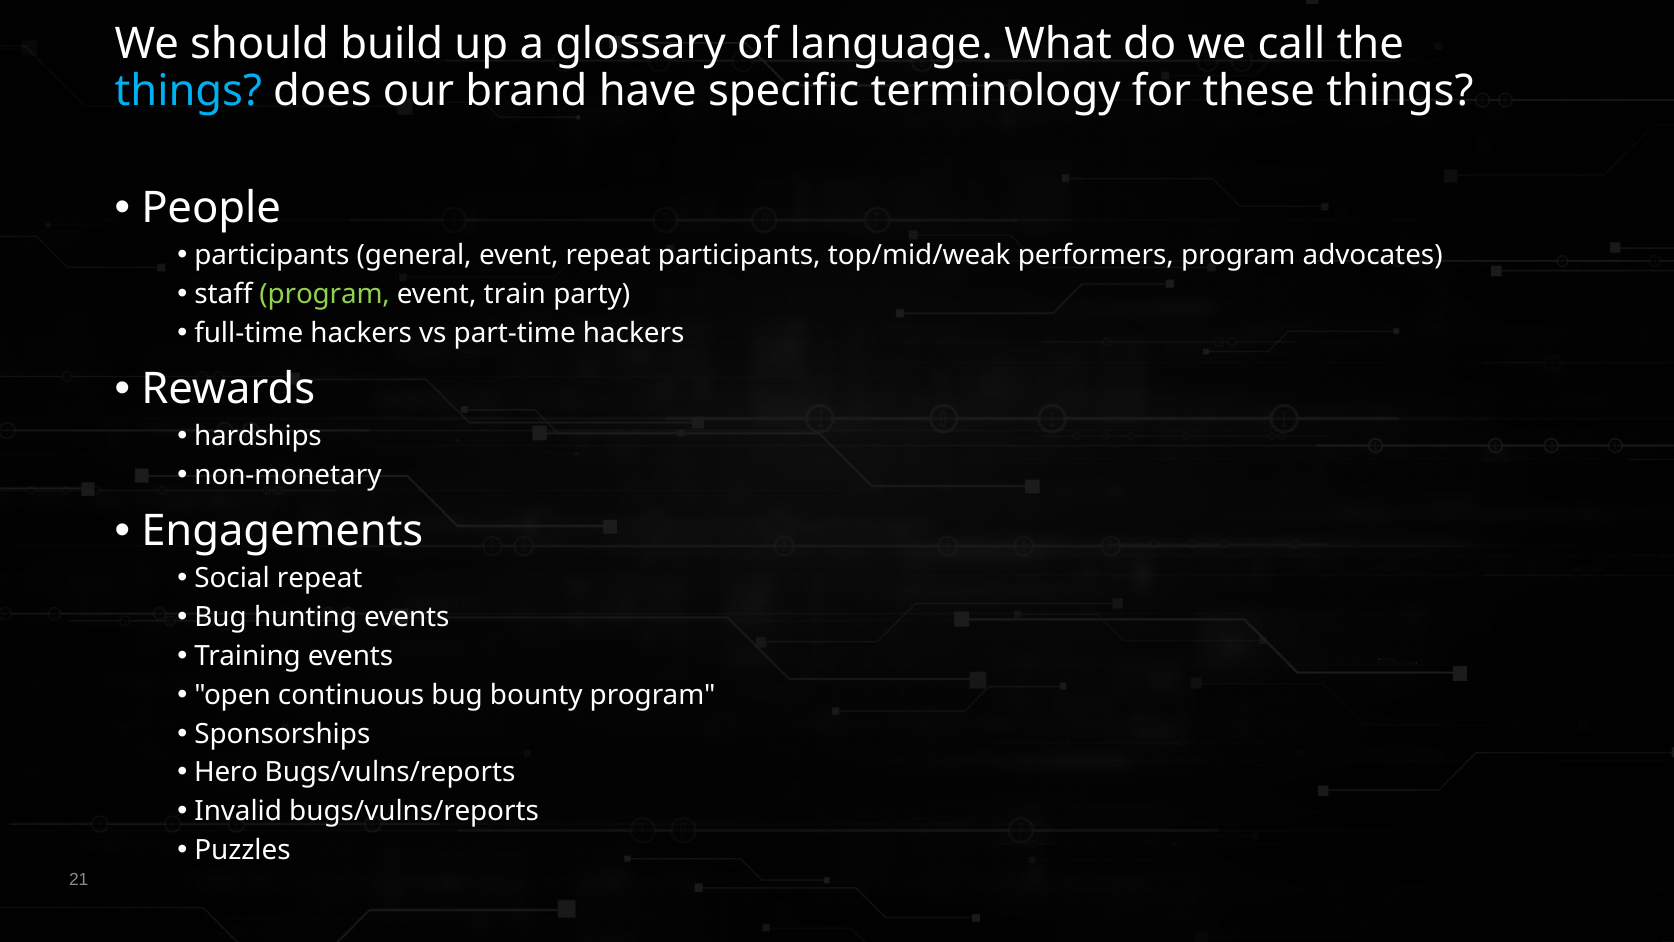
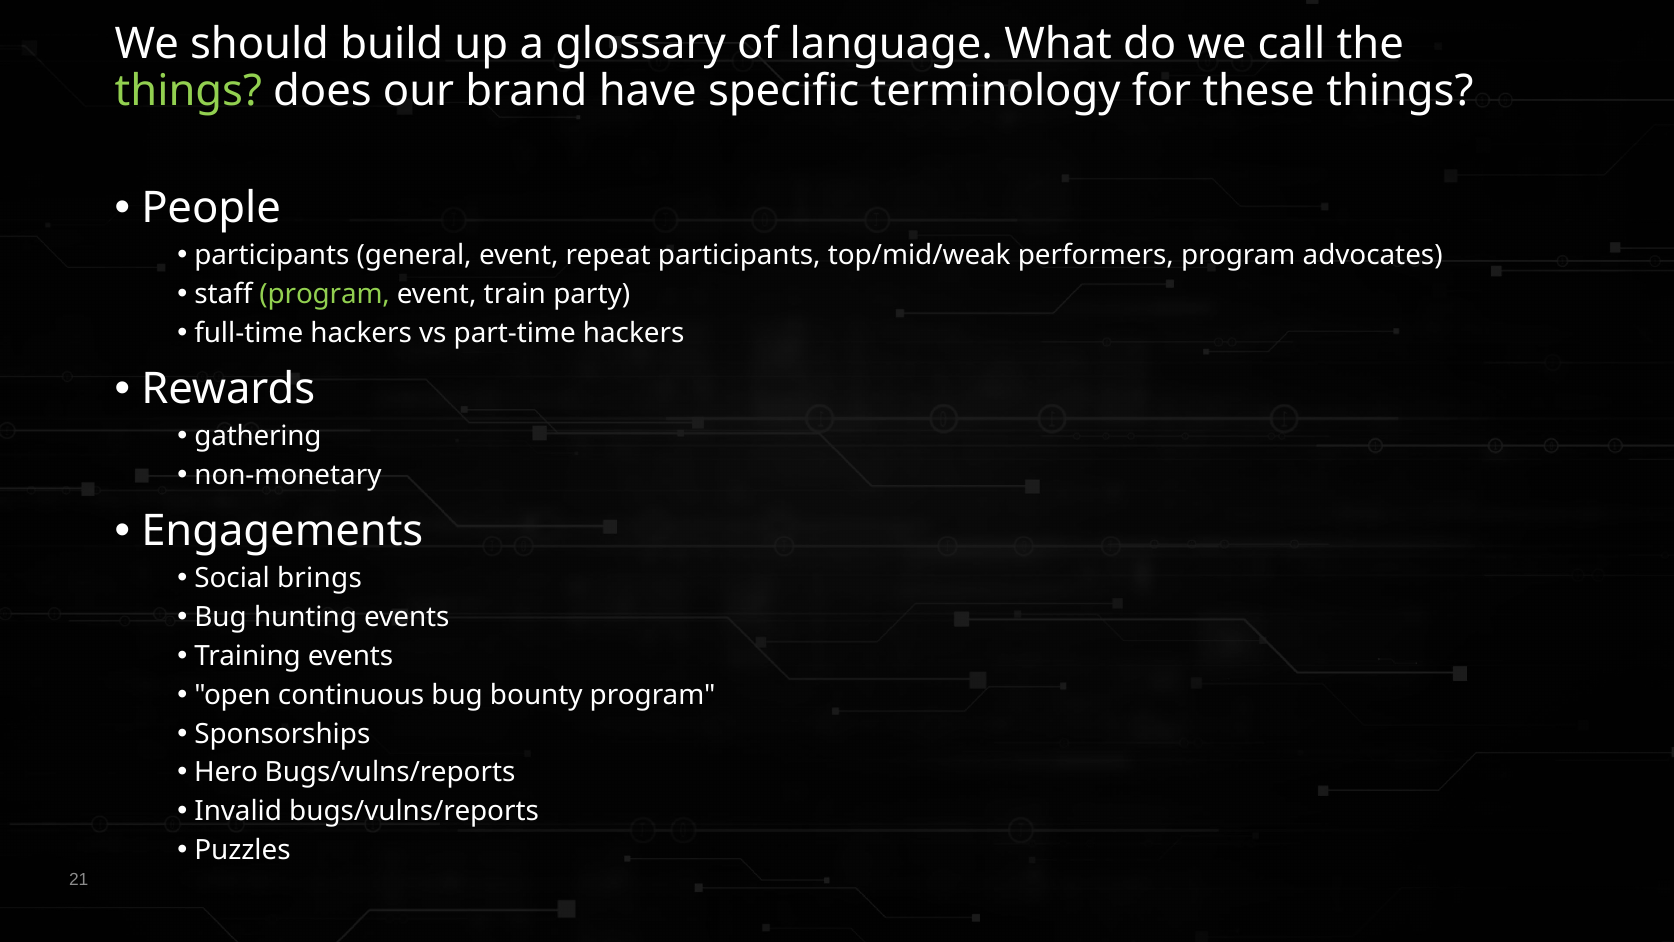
things colour: light blue -> light green (188, 91)
hardships: hardships -> gathering (258, 436)
Social repeat: repeat -> brings (320, 578)
